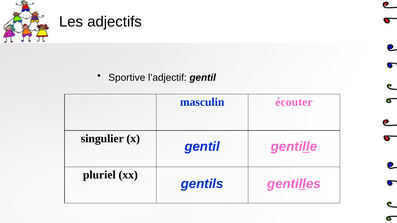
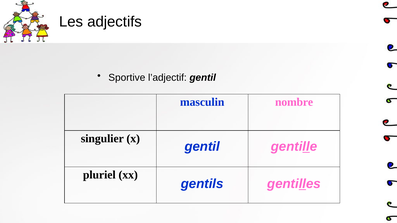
écouter: écouter -> nombre (294, 102)
